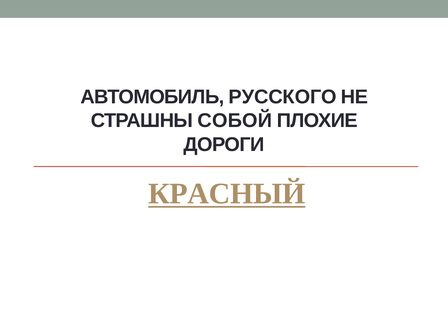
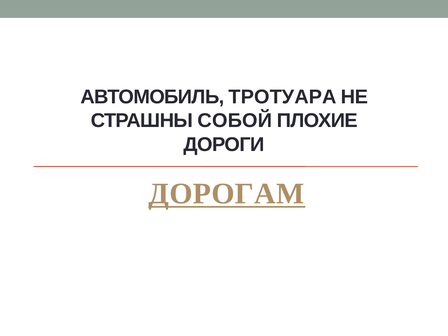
РУССКОГО: РУССКОГО -> ТРОТУАРА (283, 97)
КРАСНЫЙ: КРАСНЫЙ -> ДОРОГАМ (226, 194)
